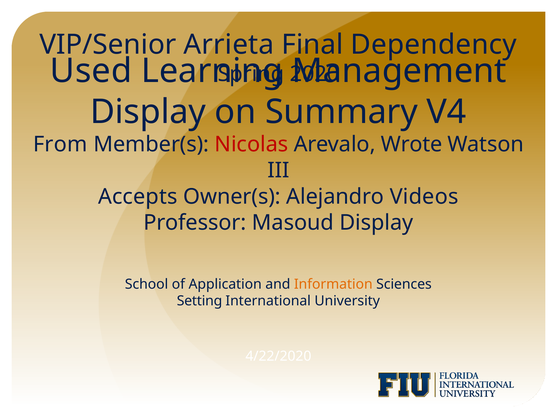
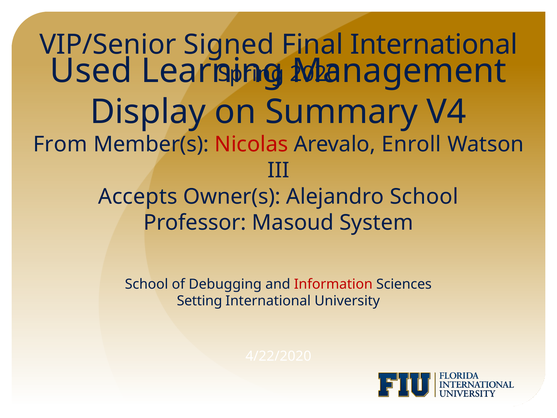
Arrieta: Arrieta -> Signed (229, 45)
Final Dependency: Dependency -> International (434, 45)
Wrote: Wrote -> Enroll (411, 144)
Alejandro Videos: Videos -> School (424, 196)
Masoud Display: Display -> System (376, 222)
Application: Application -> Debugging (225, 284)
Information colour: orange -> red (333, 284)
